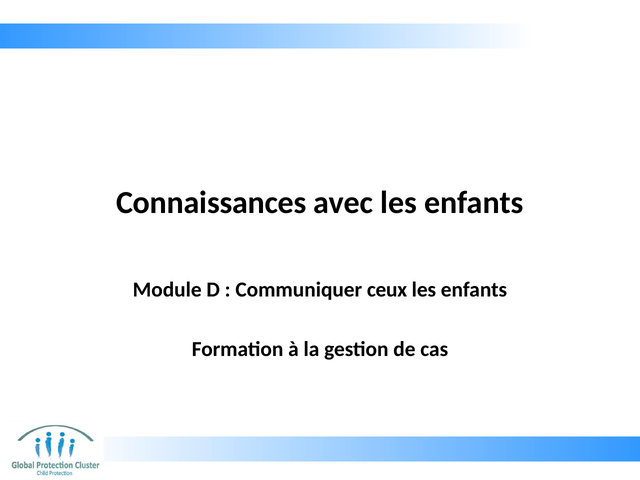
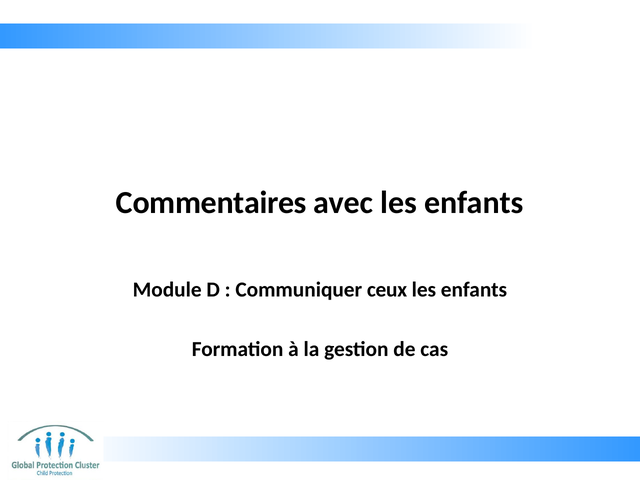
Connaissances: Connaissances -> Commentaires (211, 203)
